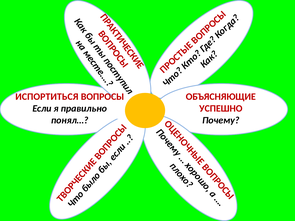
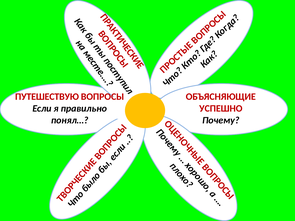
ИСПОРТИТЬСЯ: ИСПОРТИТЬСЯ -> ПУТЕШЕСТВУЮ (47, 97)
